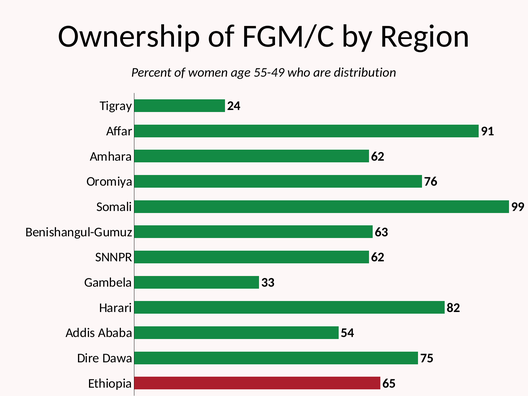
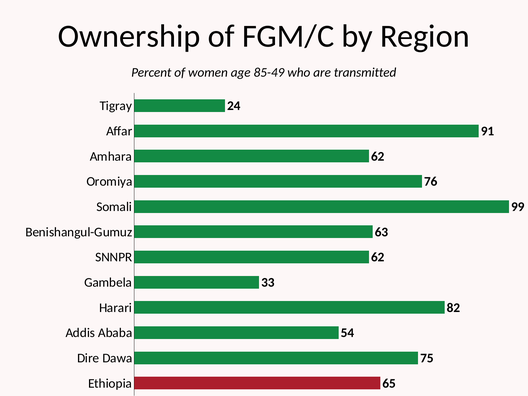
55-49: 55-49 -> 85-49 (269, 72)
distribution: distribution -> transmitted (365, 72)
